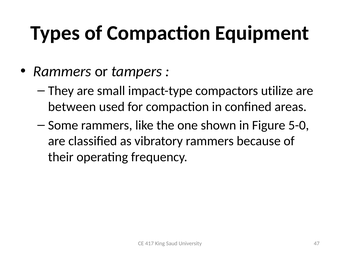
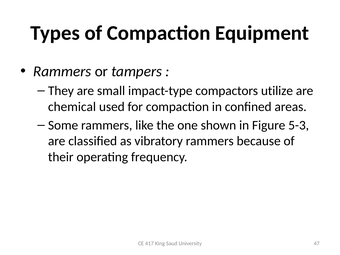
between: between -> chemical (72, 107)
5-0: 5-0 -> 5-3 (299, 125)
